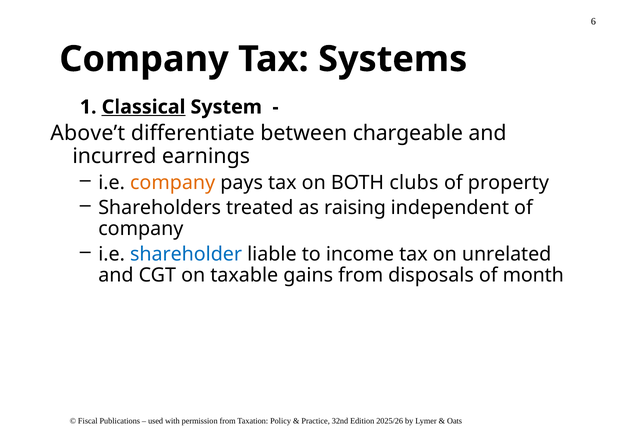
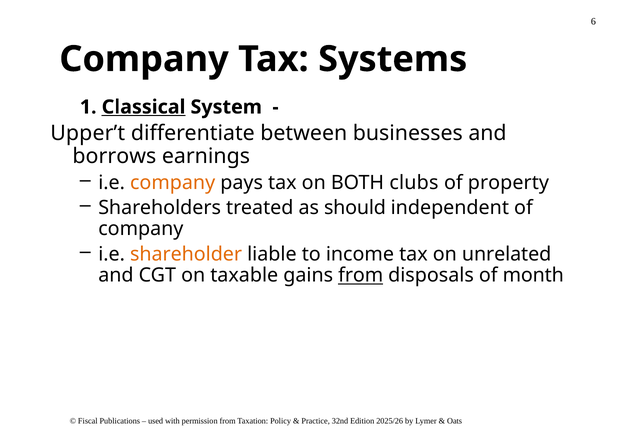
Above’t: Above’t -> Upper’t (88, 133)
chargeable: chargeable -> businesses (408, 133)
incurred: incurred -> borrows (114, 156)
raising: raising -> should (355, 208)
shareholder colour: blue -> orange (186, 254)
from underline: none -> present (361, 275)
